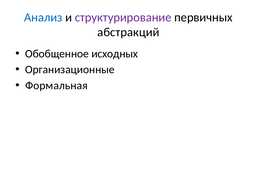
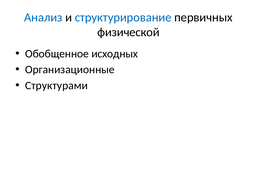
структурирование colour: purple -> blue (123, 17)
абстракций: абстракций -> физической (129, 32)
Формальная: Формальная -> Структурами (56, 86)
